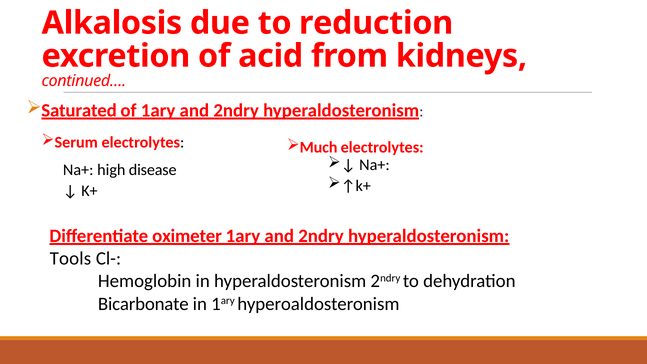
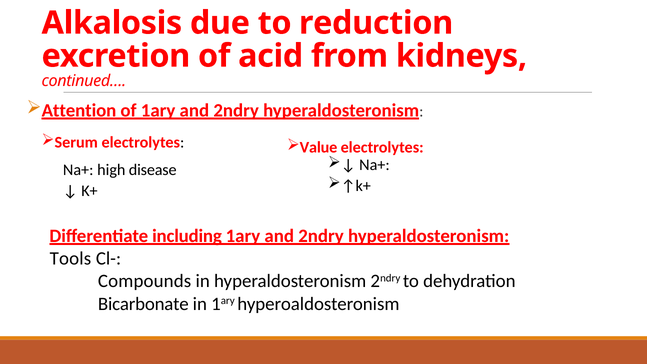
Saturated: Saturated -> Attention (79, 110)
Much: Much -> Value (319, 148)
oximeter: oximeter -> including (187, 236)
Hemoglobin: Hemoglobin -> Compounds (145, 281)
